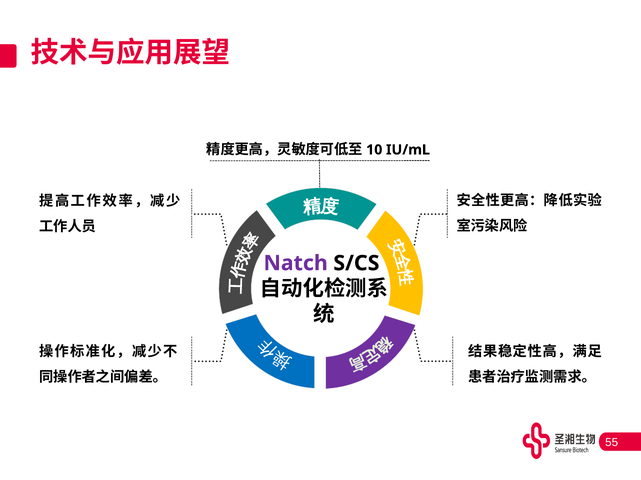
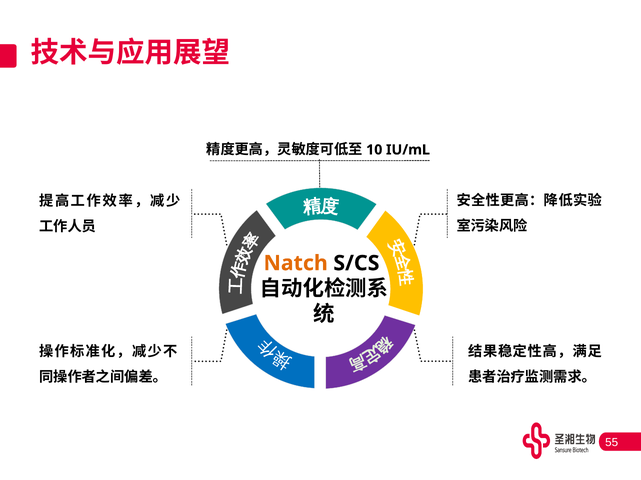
Natch colour: purple -> orange (296, 264)
